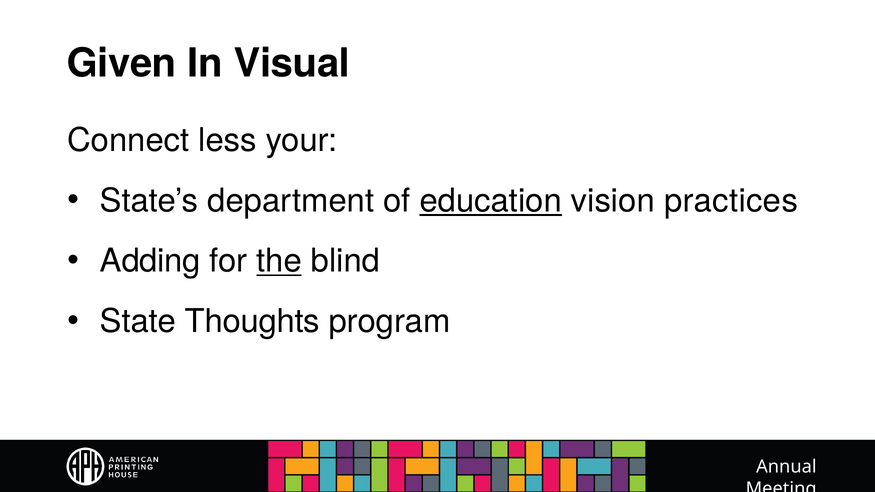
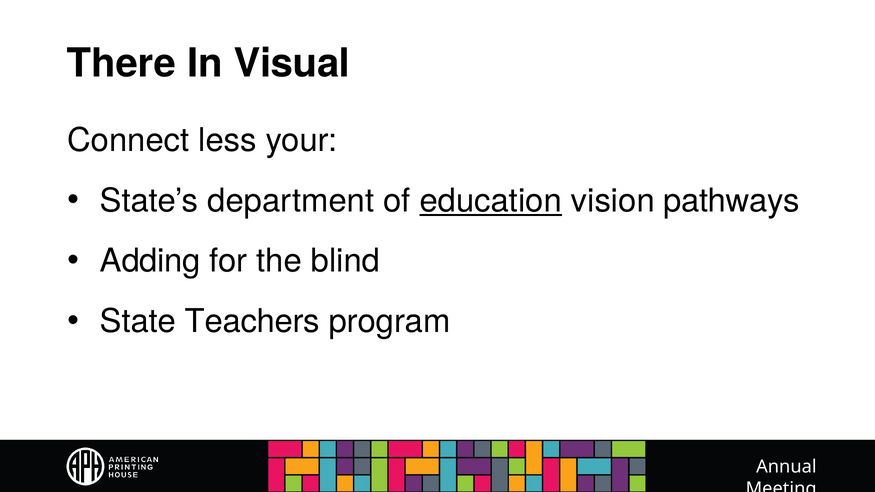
Given: Given -> There (121, 63)
practices: practices -> pathways (731, 201)
the underline: present -> none (279, 261)
Thoughts: Thoughts -> Teachers (252, 322)
